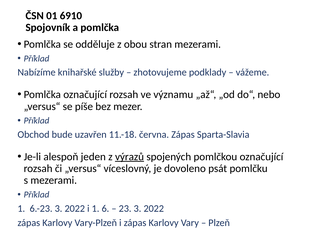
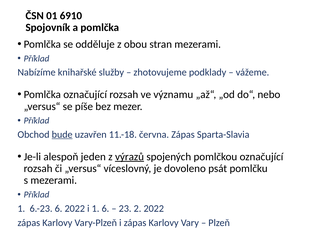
bude underline: none -> present (62, 134)
6.-23 3: 3 -> 6 (59, 208)
23 3: 3 -> 2 (137, 208)
